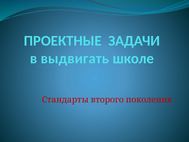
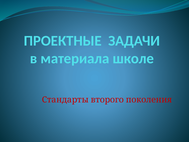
выдвигать: выдвигать -> материала (75, 58)
